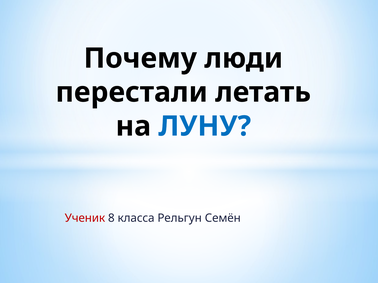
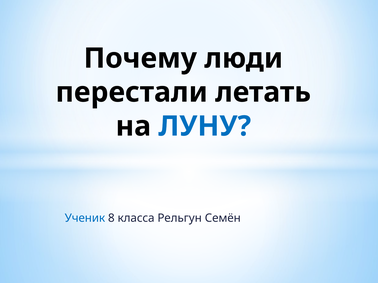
Ученик colour: red -> blue (85, 218)
